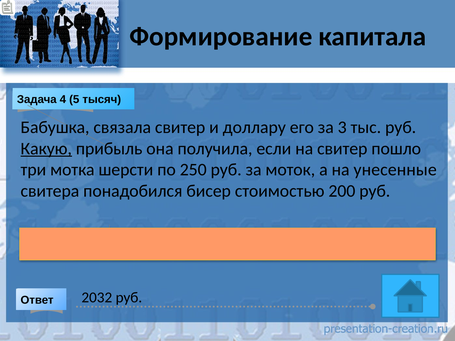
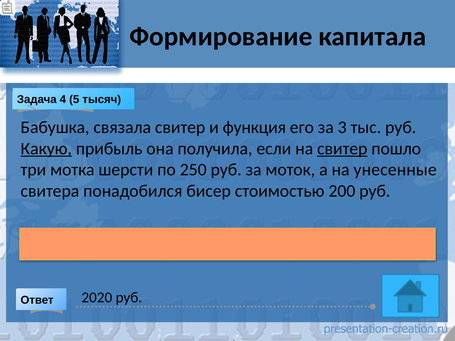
доллару: доллару -> функция (254, 127)
свитер underline: none -> present (342, 149)
2032: 2032 -> 2020 (97, 298)
